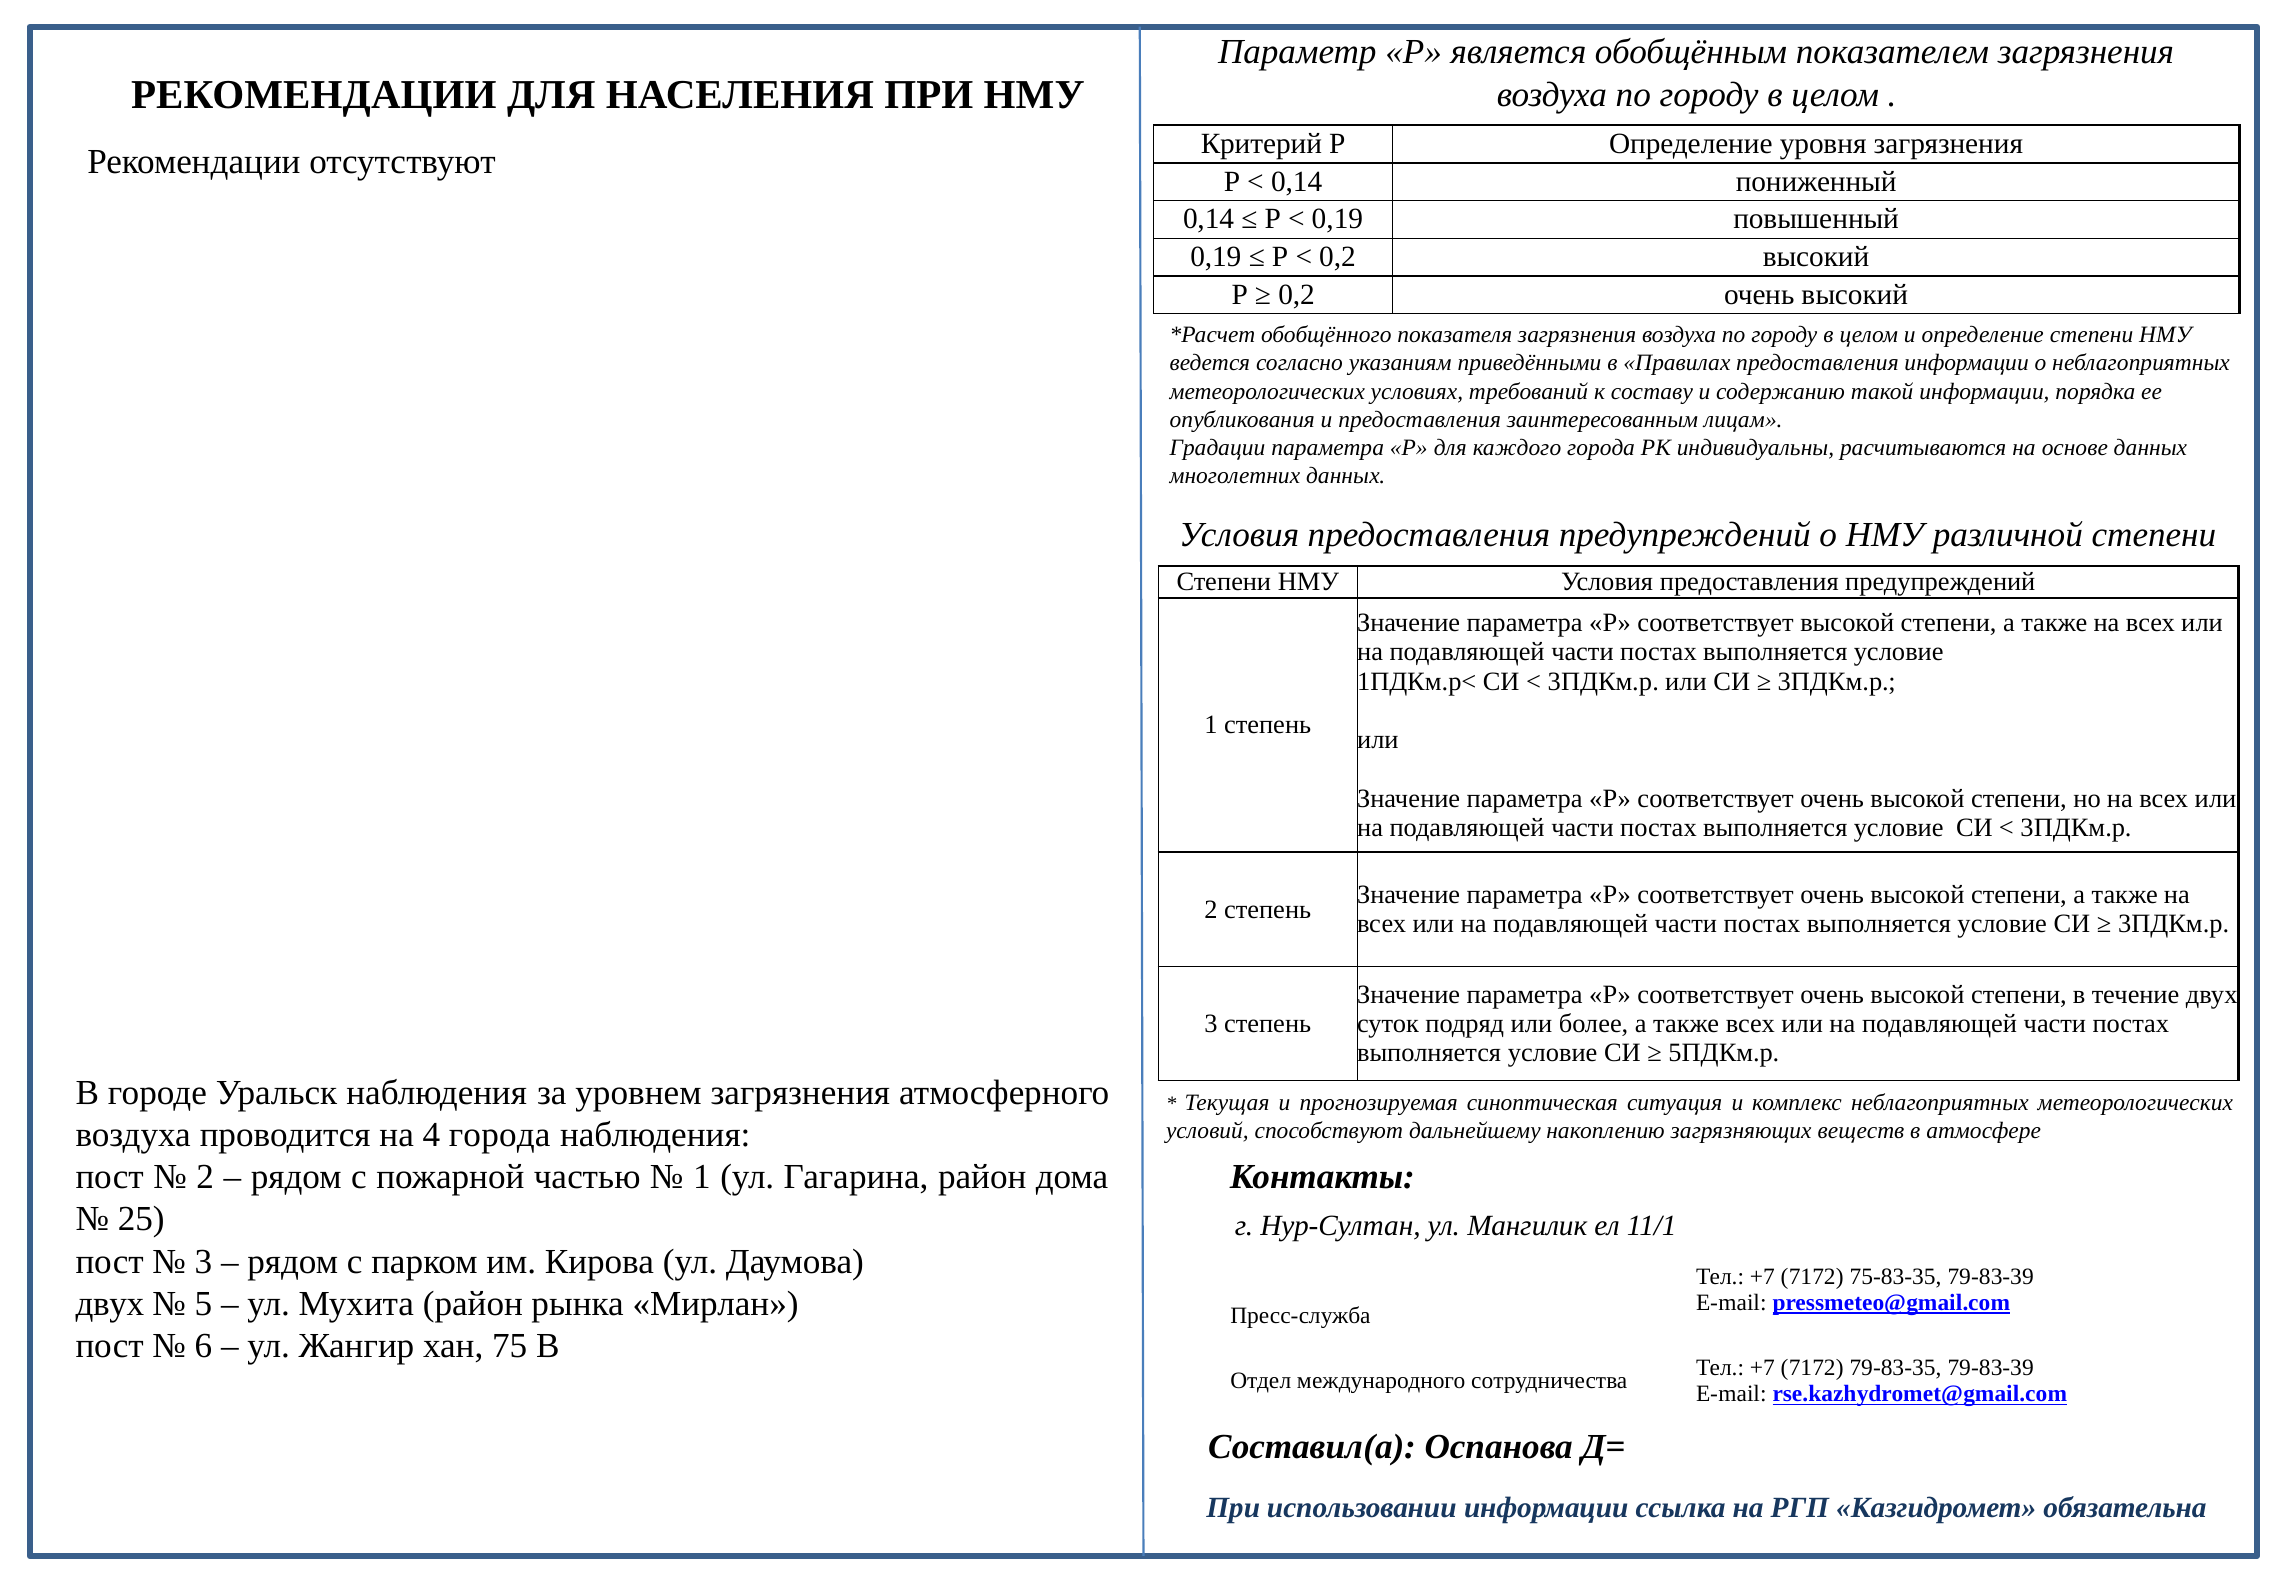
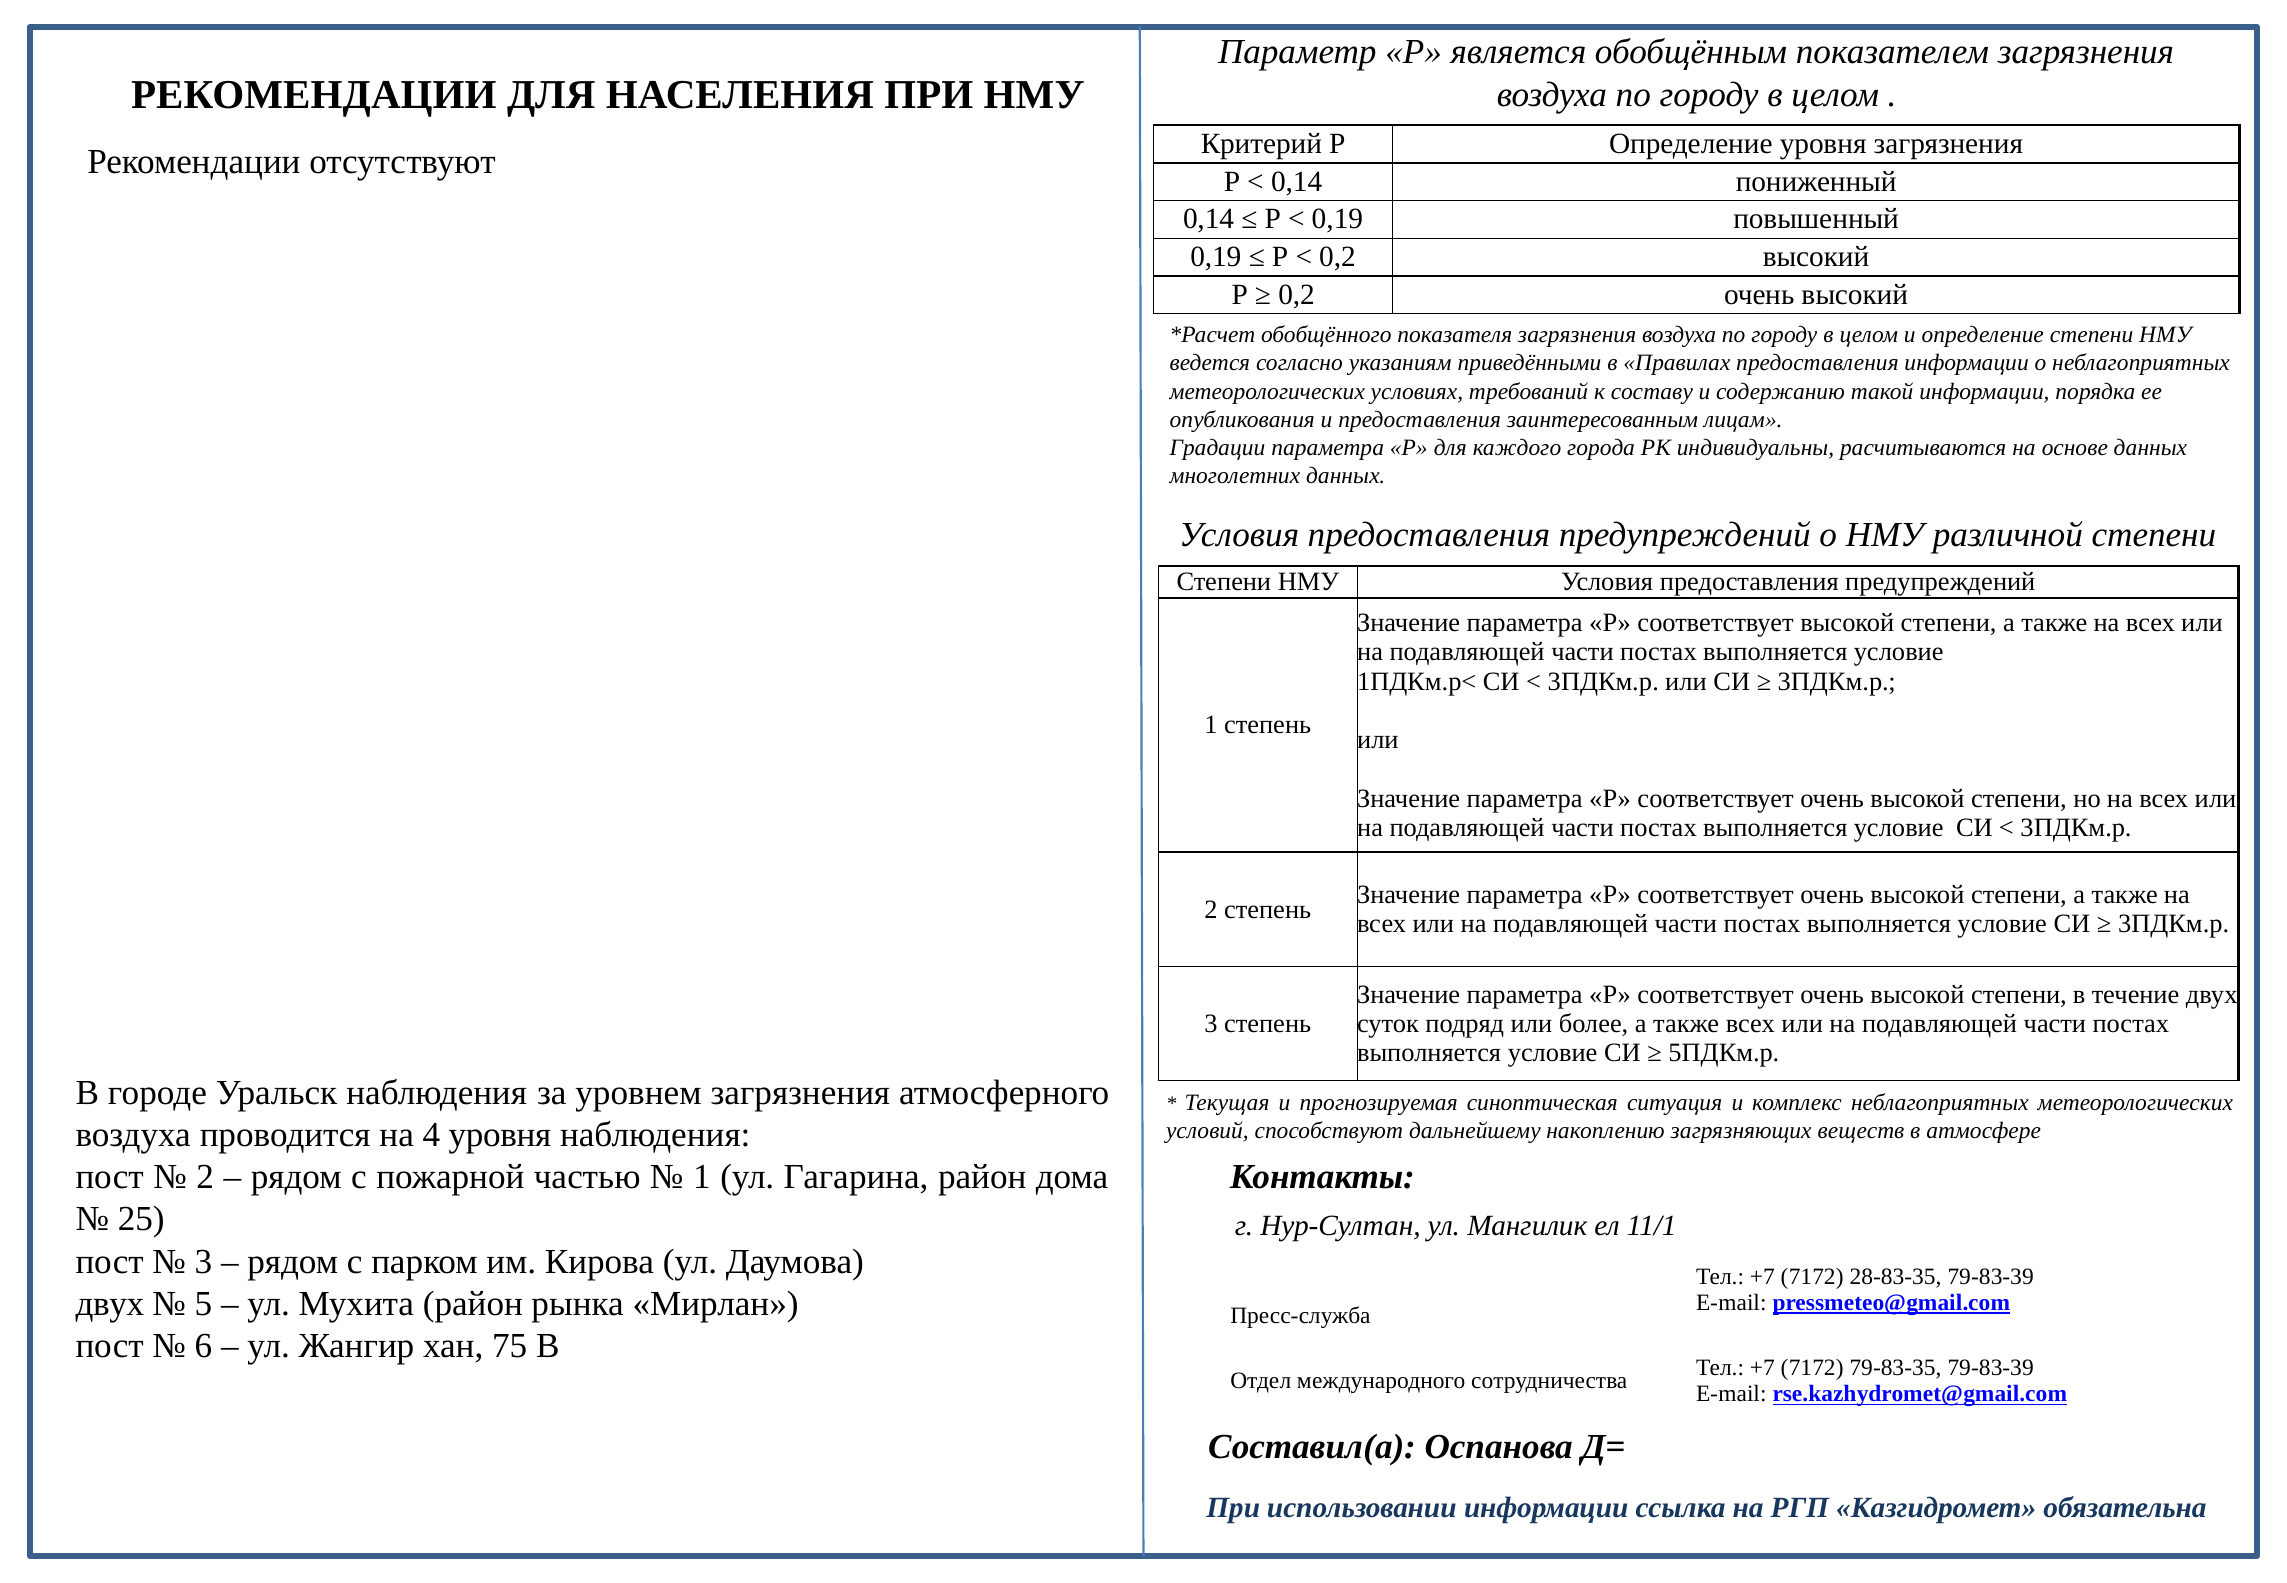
4 города: города -> уровня (500, 1135)
75-83-35: 75-83-35 -> 28-83-35 (1896, 1277)
